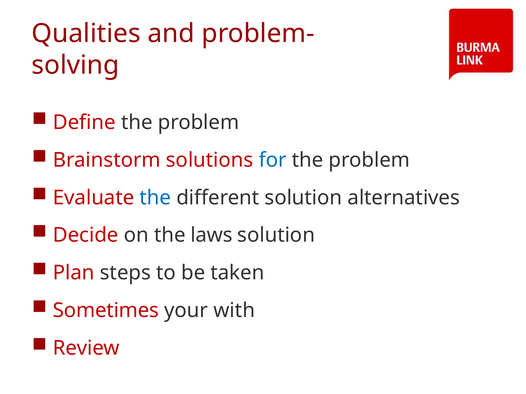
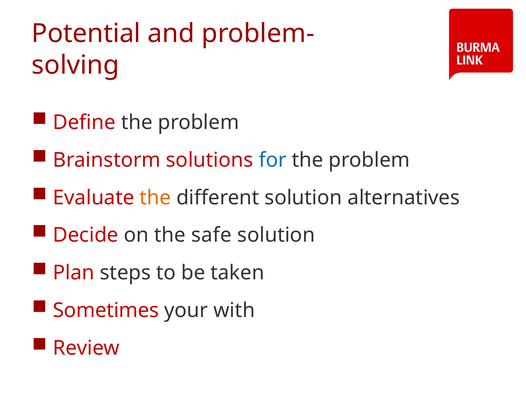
Qualities: Qualities -> Potential (86, 34)
the colour: blue -> orange (155, 198)
laws: laws -> safe (211, 236)
